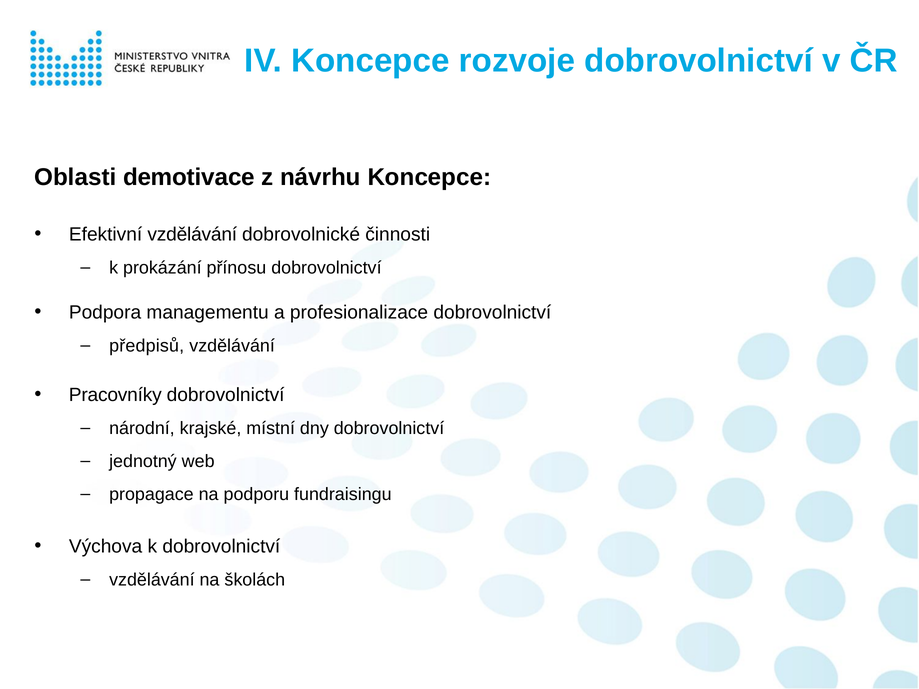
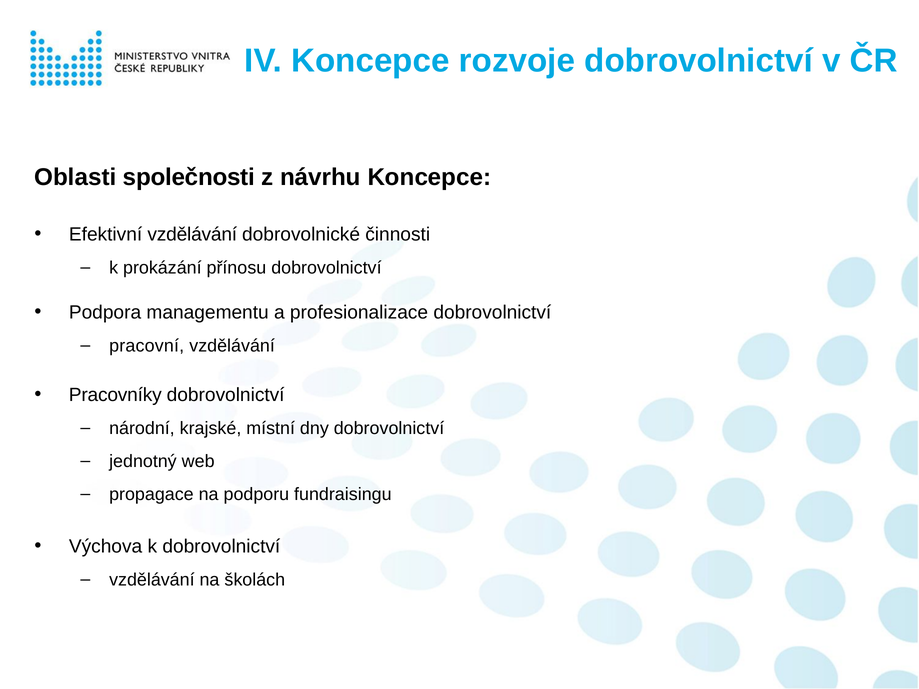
demotivace: demotivace -> společnosti (189, 177)
předpisů: předpisů -> pracovní (147, 346)
